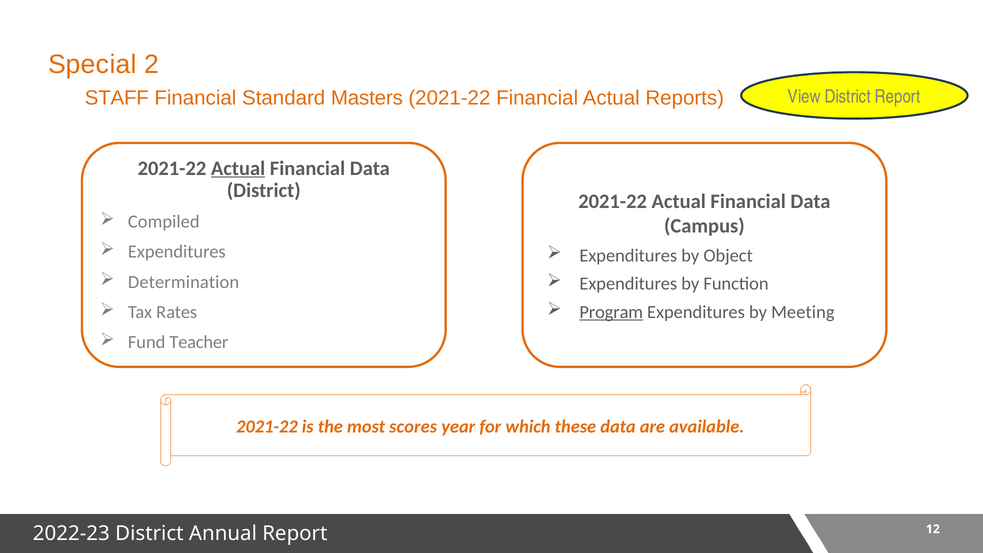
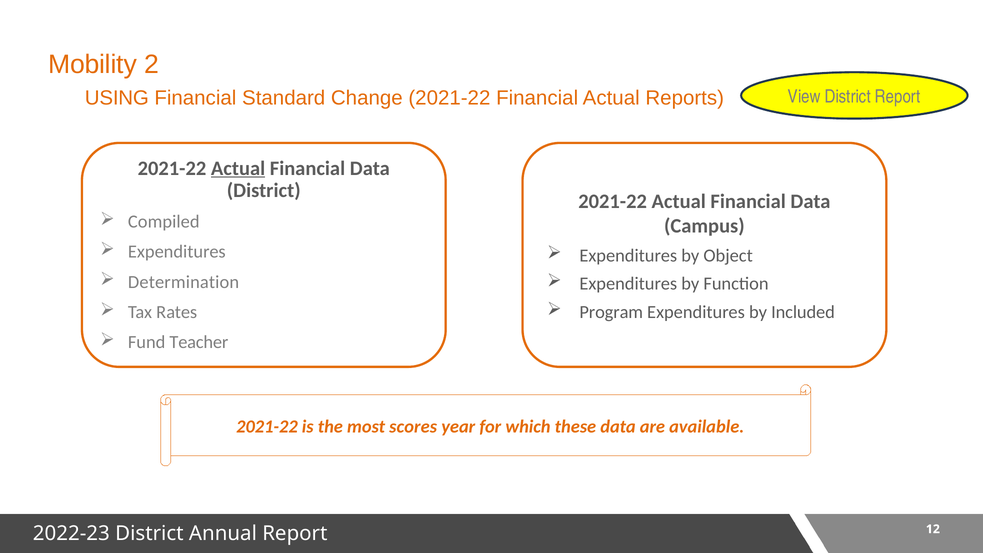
Special: Special -> Mobility (92, 64)
STAFF: STAFF -> USING (117, 98)
Masters: Masters -> Change (367, 98)
Program underline: present -> none (611, 312)
Meeting: Meeting -> Included (803, 312)
